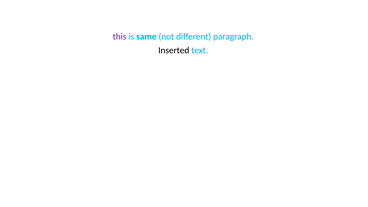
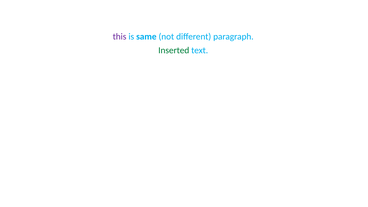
Inserted colour: black -> green (174, 50)
